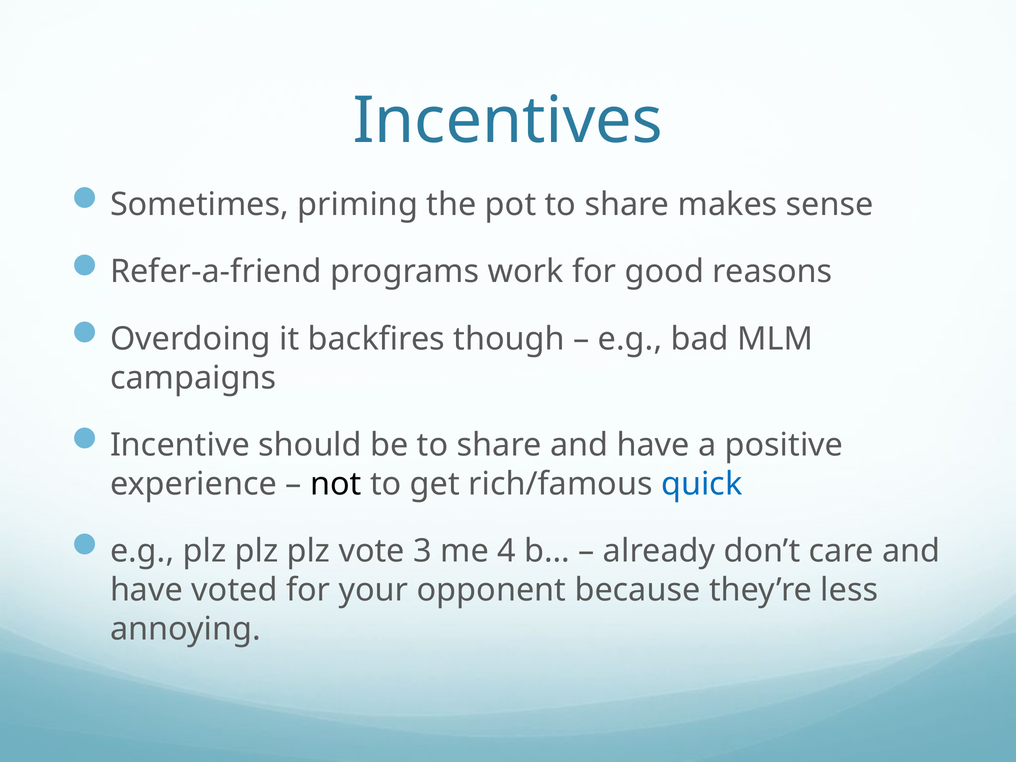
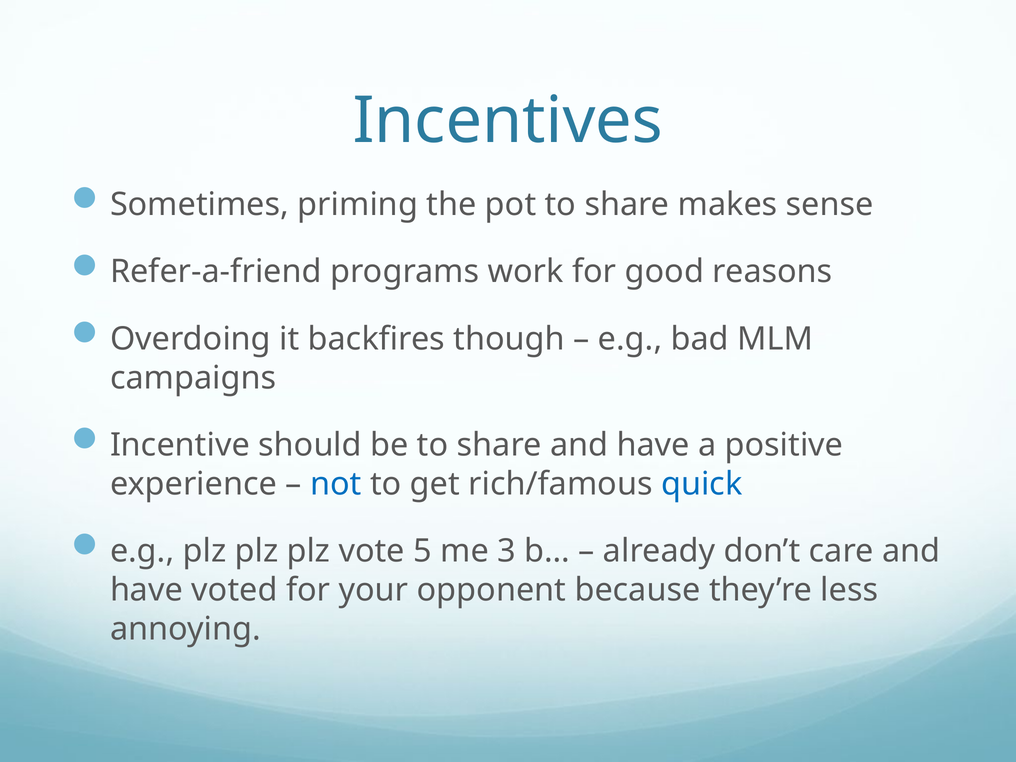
not colour: black -> blue (336, 484)
3: 3 -> 5 (423, 551)
4: 4 -> 3 (507, 551)
